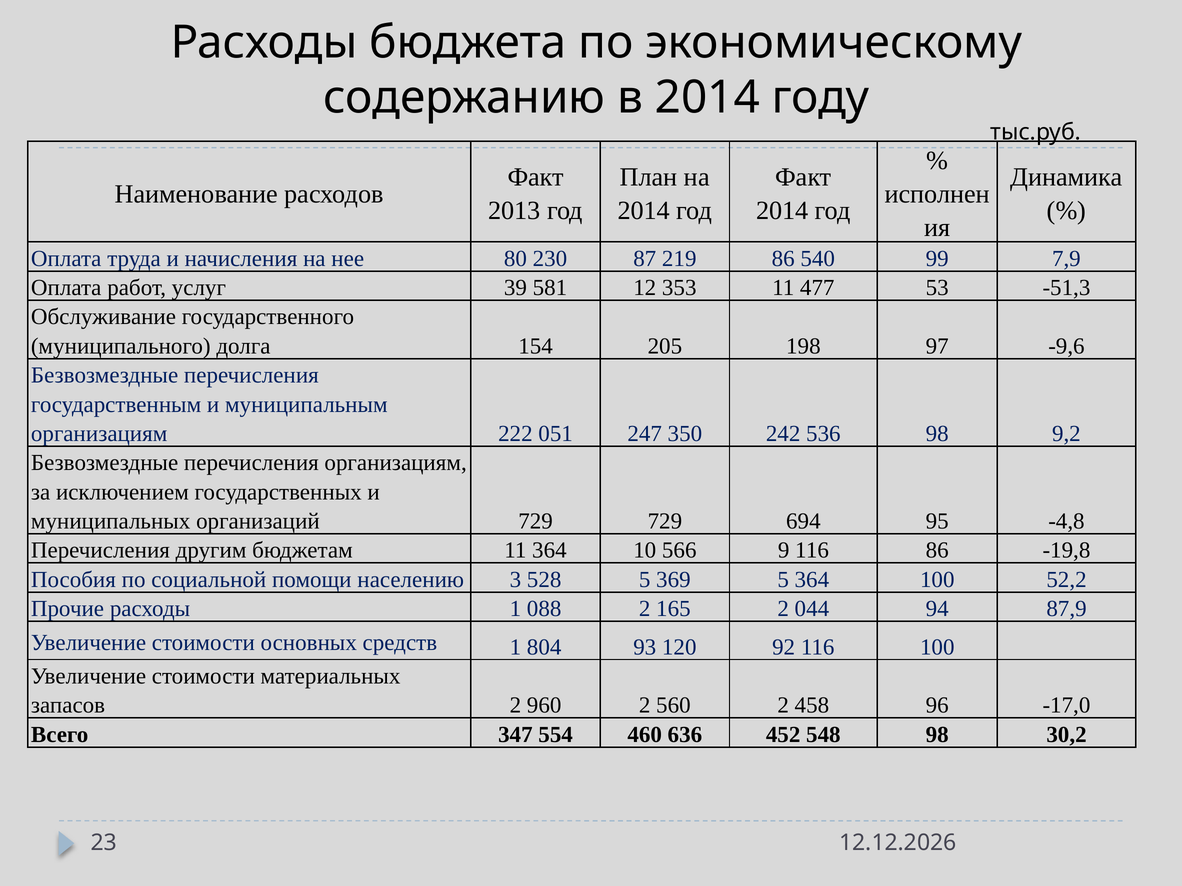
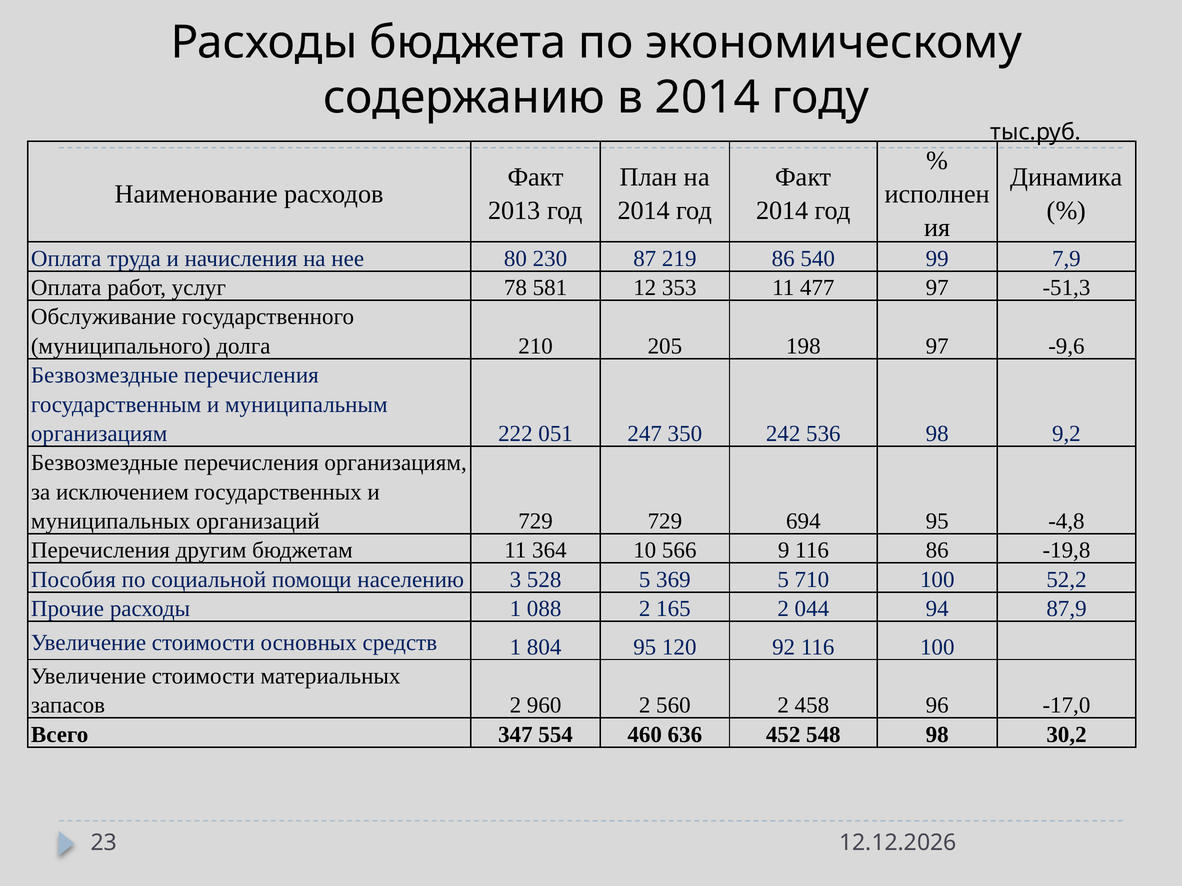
39: 39 -> 78 (515, 288)
477 53: 53 -> 97 (937, 288)
154: 154 -> 210 (536, 346)
5 364: 364 -> 710 (812, 580)
804 93: 93 -> 95 (645, 647)
